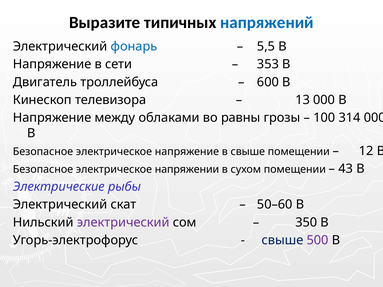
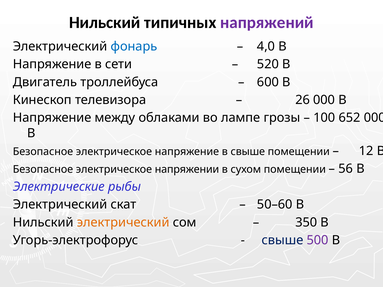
Выразите: Выразите -> Нильский (105, 22)
напряжений colour: blue -> purple (267, 22)
5,5: 5,5 -> 4,0 (266, 46)
353: 353 -> 520 (268, 64)
13: 13 -> 26 (303, 100)
равны: равны -> лампе (241, 118)
314: 314 -> 652 (350, 118)
43: 43 -> 56 (346, 169)
электрический colour: purple -> orange (123, 223)
